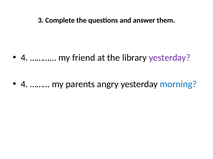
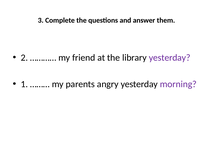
4: 4 -> 2 (24, 58)
4: 4 -> 1 (24, 84)
morning colour: blue -> purple (178, 84)
